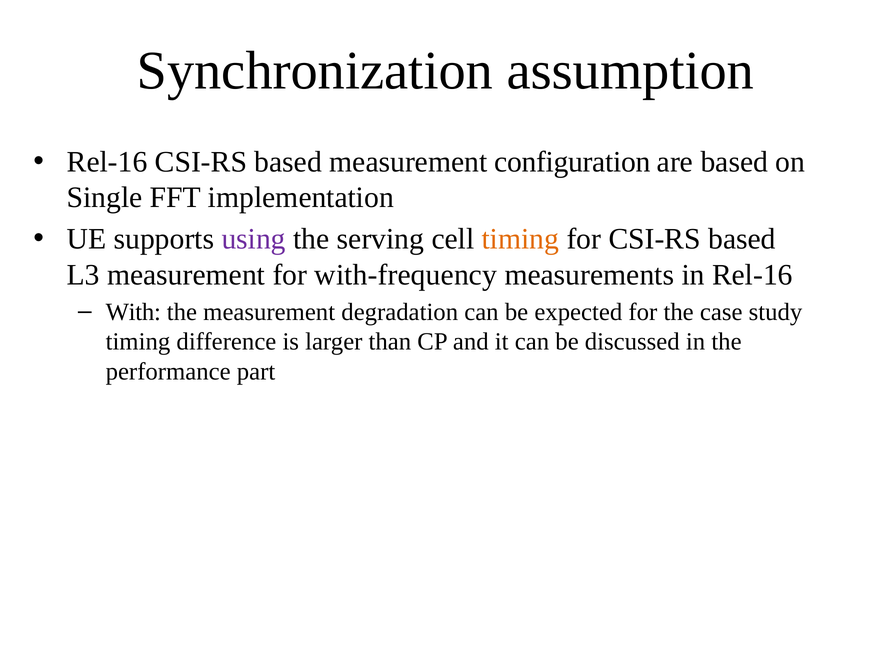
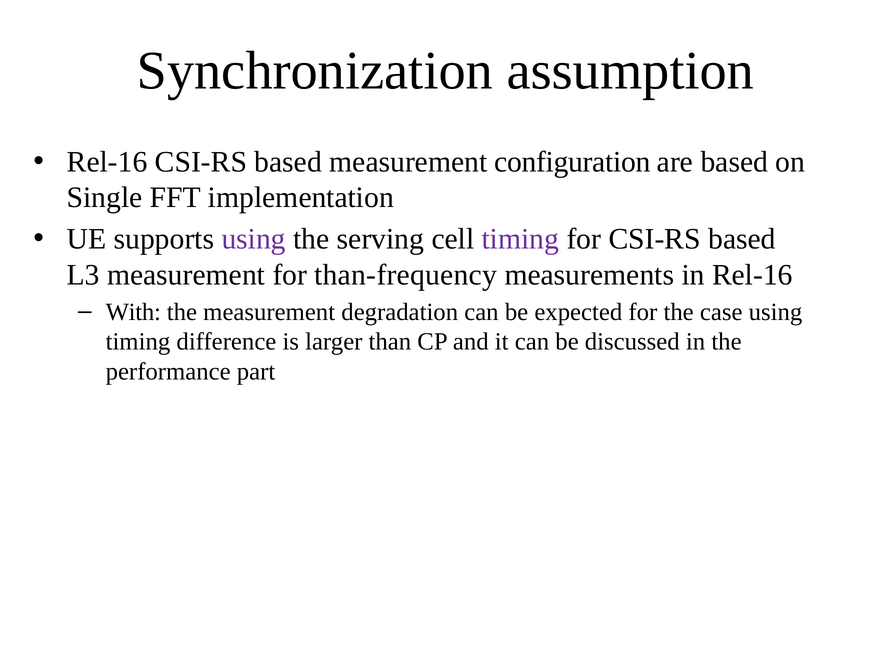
timing colour: orange -> purple (520, 239)
with-frequency: with-frequency -> than-frequency (406, 275)
case study: study -> using (775, 312)
